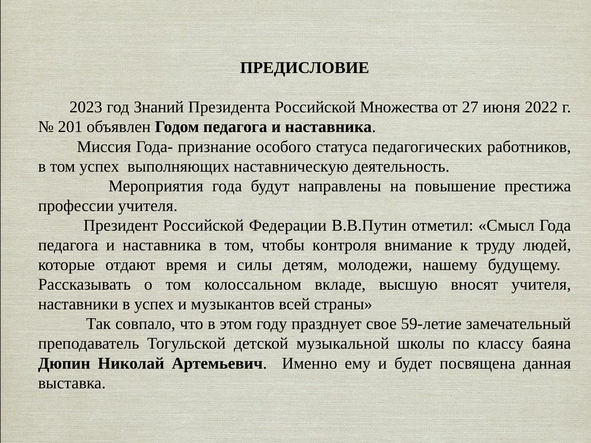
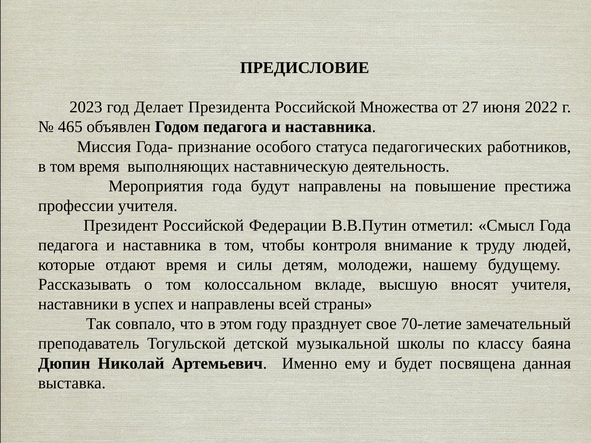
Знаний: Знаний -> Делает (159, 107)
201: 201 -> 465 (70, 127)
том успех: успех -> время (99, 166)
и музыкантов: музыкантов -> направлены (233, 304)
59-летие: 59-летие -> 70-летие (431, 324)
